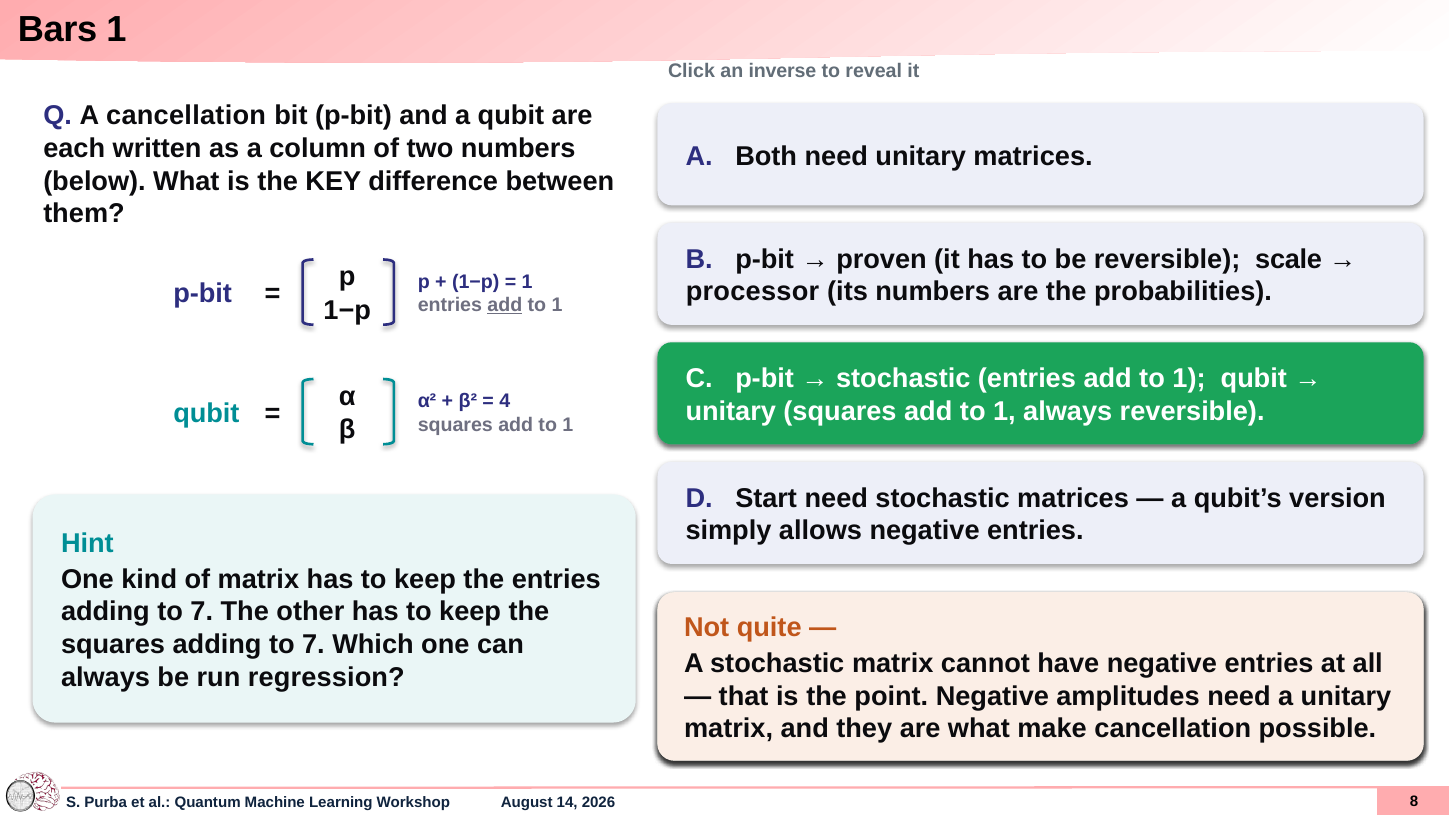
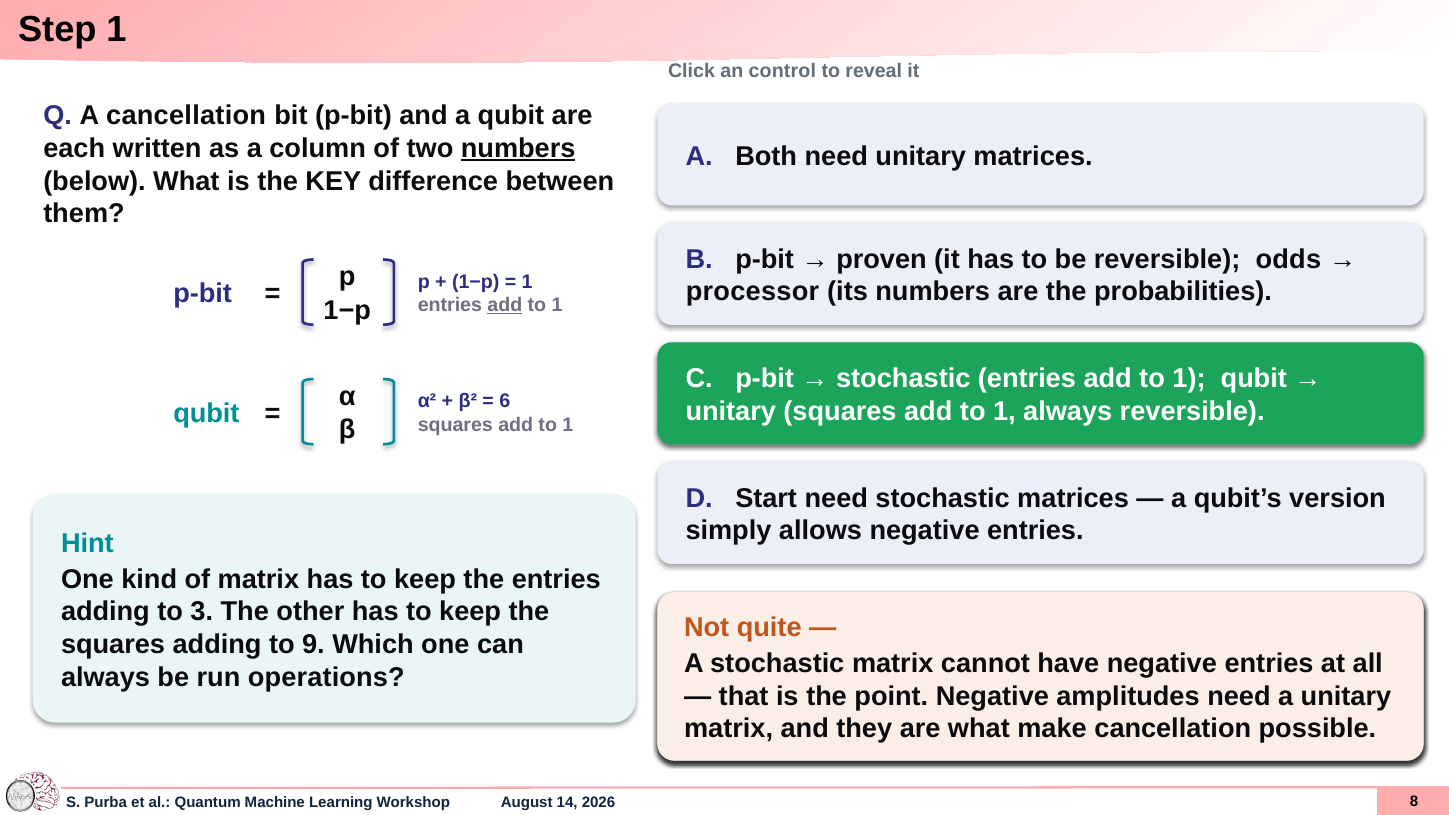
Bars: Bars -> Step (57, 30)
an inverse: inverse -> control (782, 71)
numbers underline: none -> present (518, 148)
scale: scale -> odds (1288, 259)
4: 4 -> 6 (505, 401)
7: 7 -> 3 (202, 612)
squares adding to 7: 7 -> 9 (313, 645)
regression: regression -> operations (326, 677)
